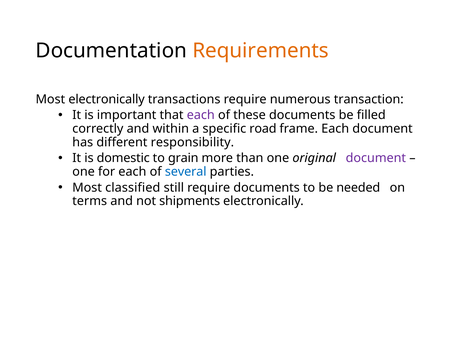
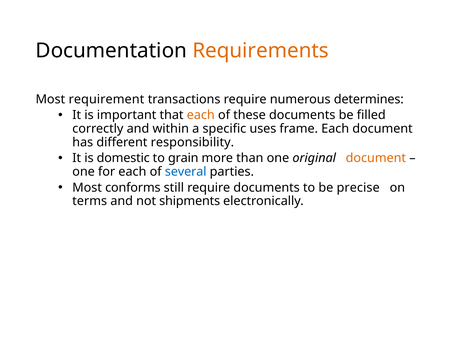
Most electronically: electronically -> requirement (106, 99)
transaction: transaction -> determines (369, 99)
each colour: purple -> orange (201, 115)
road: road -> uses (263, 129)
document colour: purple -> orange (376, 158)
classified: classified -> conforms (133, 188)
needed: needed -> precise (358, 188)
